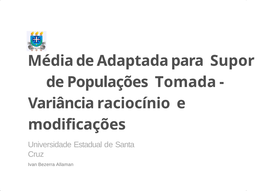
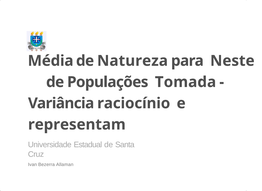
Adaptada: Adaptada -> Natureza (132, 61)
Supor: Supor -> Neste (232, 61)
modificações: modificações -> representam (77, 124)
